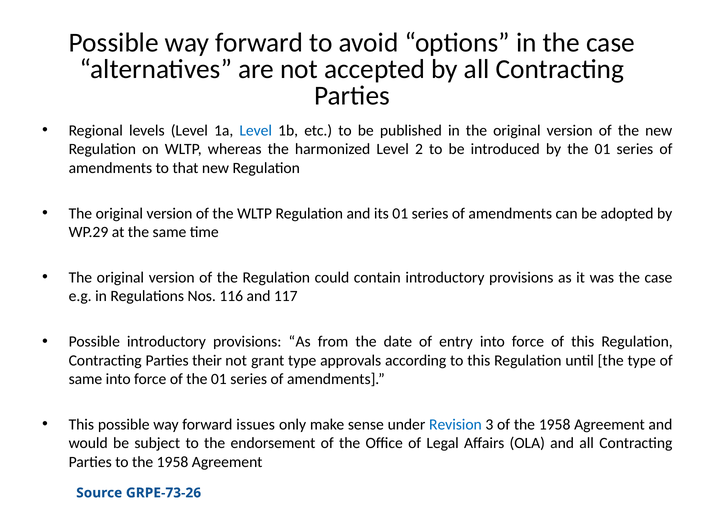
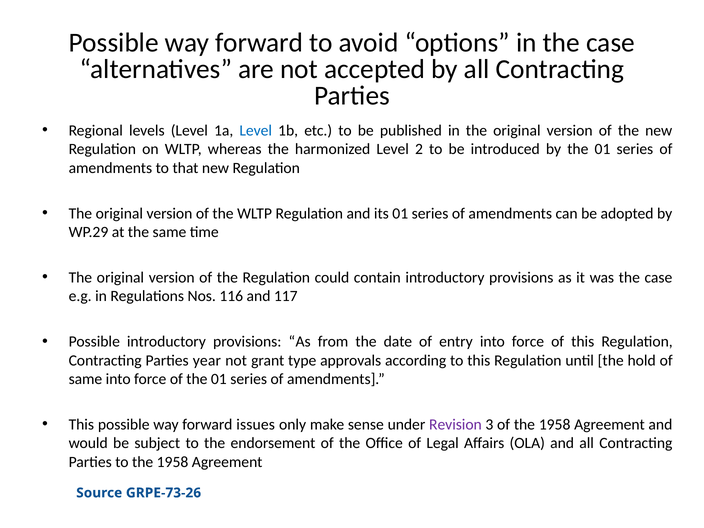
their: their -> year (207, 360)
the type: type -> hold (642, 360)
Revision colour: blue -> purple (455, 425)
